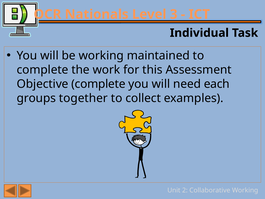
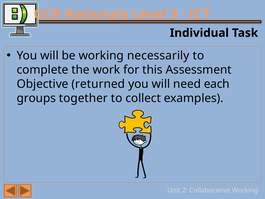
maintained: maintained -> necessarily (158, 56)
Objective complete: complete -> returned (98, 84)
